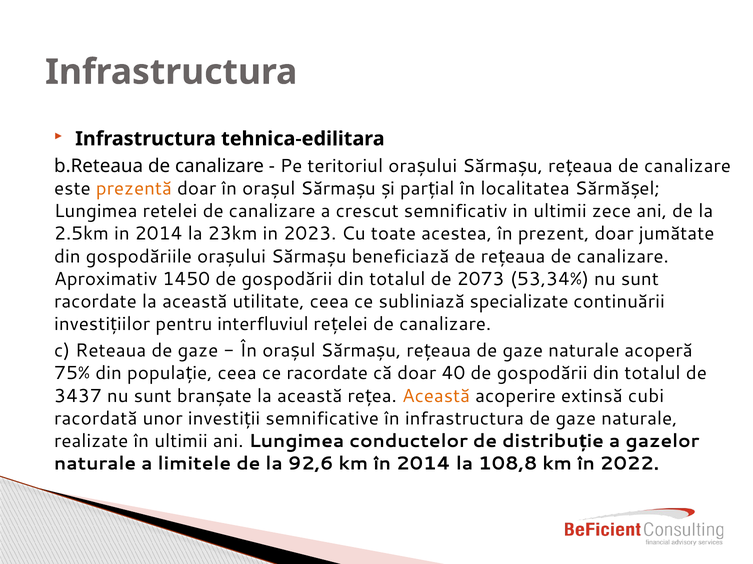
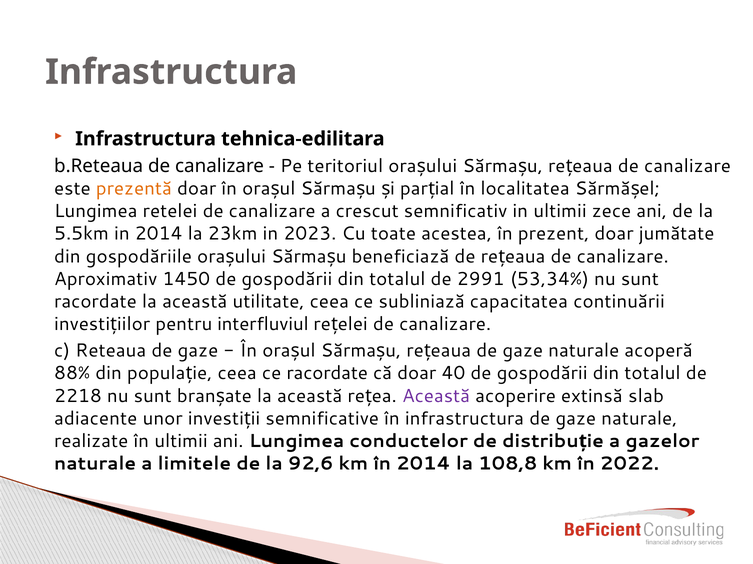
2.5km: 2.5km -> 5.5km (82, 234)
2073: 2073 -> 2991 (481, 279)
specializate: specializate -> capacitatea (519, 302)
75%: 75% -> 88% (72, 374)
3437: 3437 -> 2218 (78, 396)
Această colour: orange -> purple (436, 396)
cubi: cubi -> slab (646, 396)
racordată: racordată -> adiacente (96, 419)
